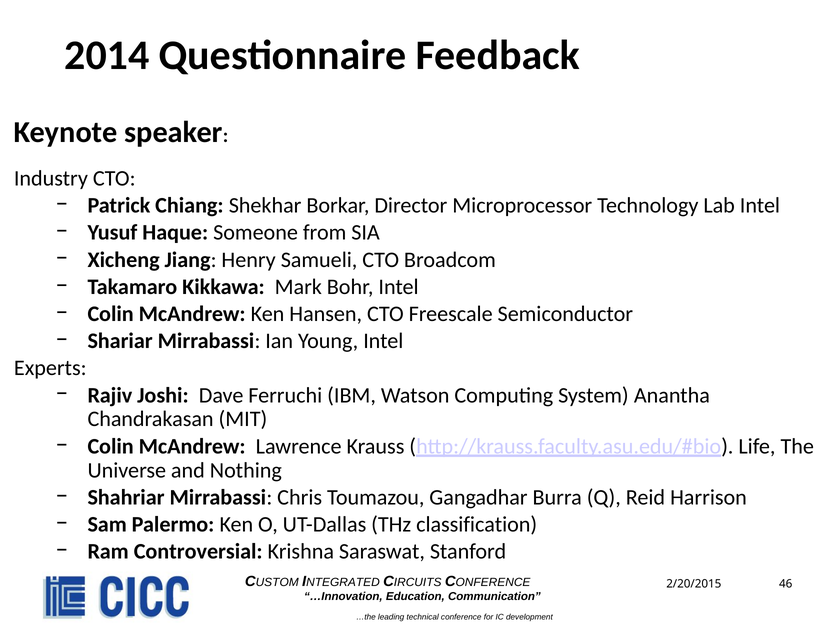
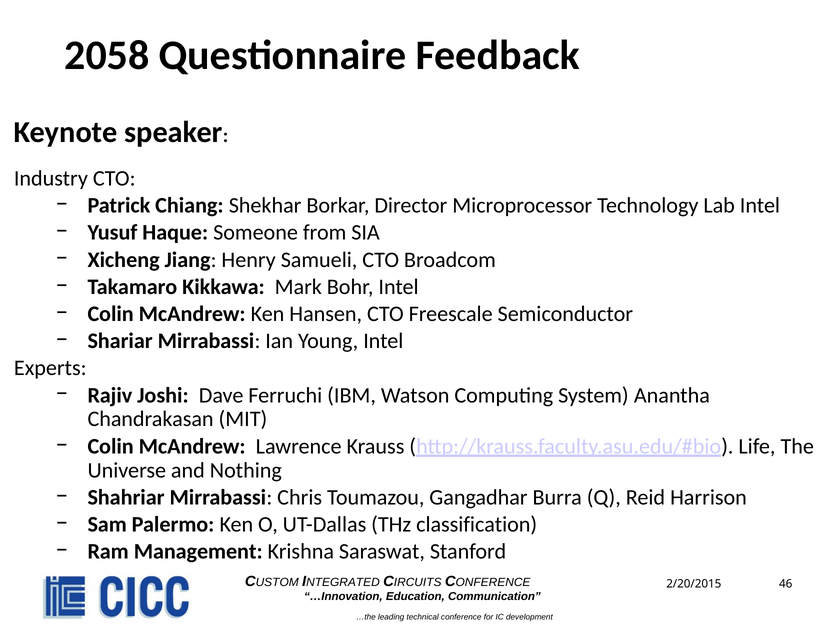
2014: 2014 -> 2058 (107, 55)
Controversial: Controversial -> Management (198, 552)
